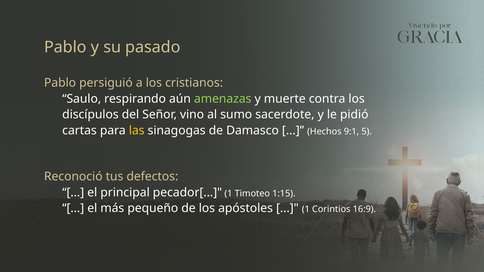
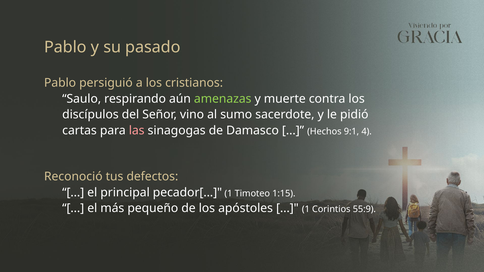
las colour: yellow -> pink (137, 131)
5: 5 -> 4 (367, 132)
16:9: 16:9 -> 55:9 (364, 210)
